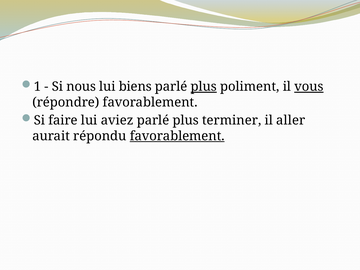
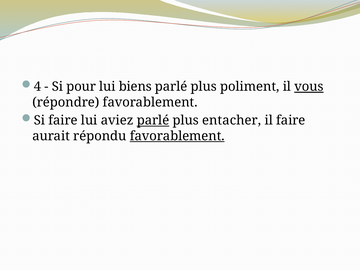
1: 1 -> 4 (38, 87)
nous: nous -> pour (81, 87)
plus underline: present -> none (204, 87)
parlé underline: none -> present (153, 120)
terminer: terminer -> entacher (232, 120)
il aller: aller -> faire (291, 120)
